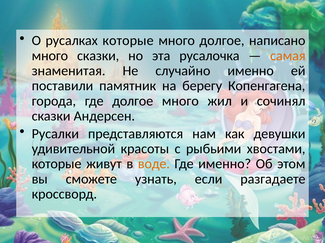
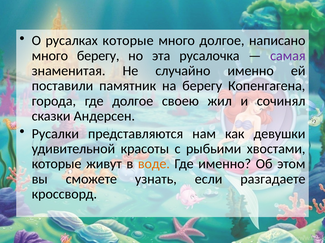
много сказки: сказки -> берегу (98, 56)
самая colour: orange -> purple (288, 56)
долгое много: много -> своею (180, 101)
